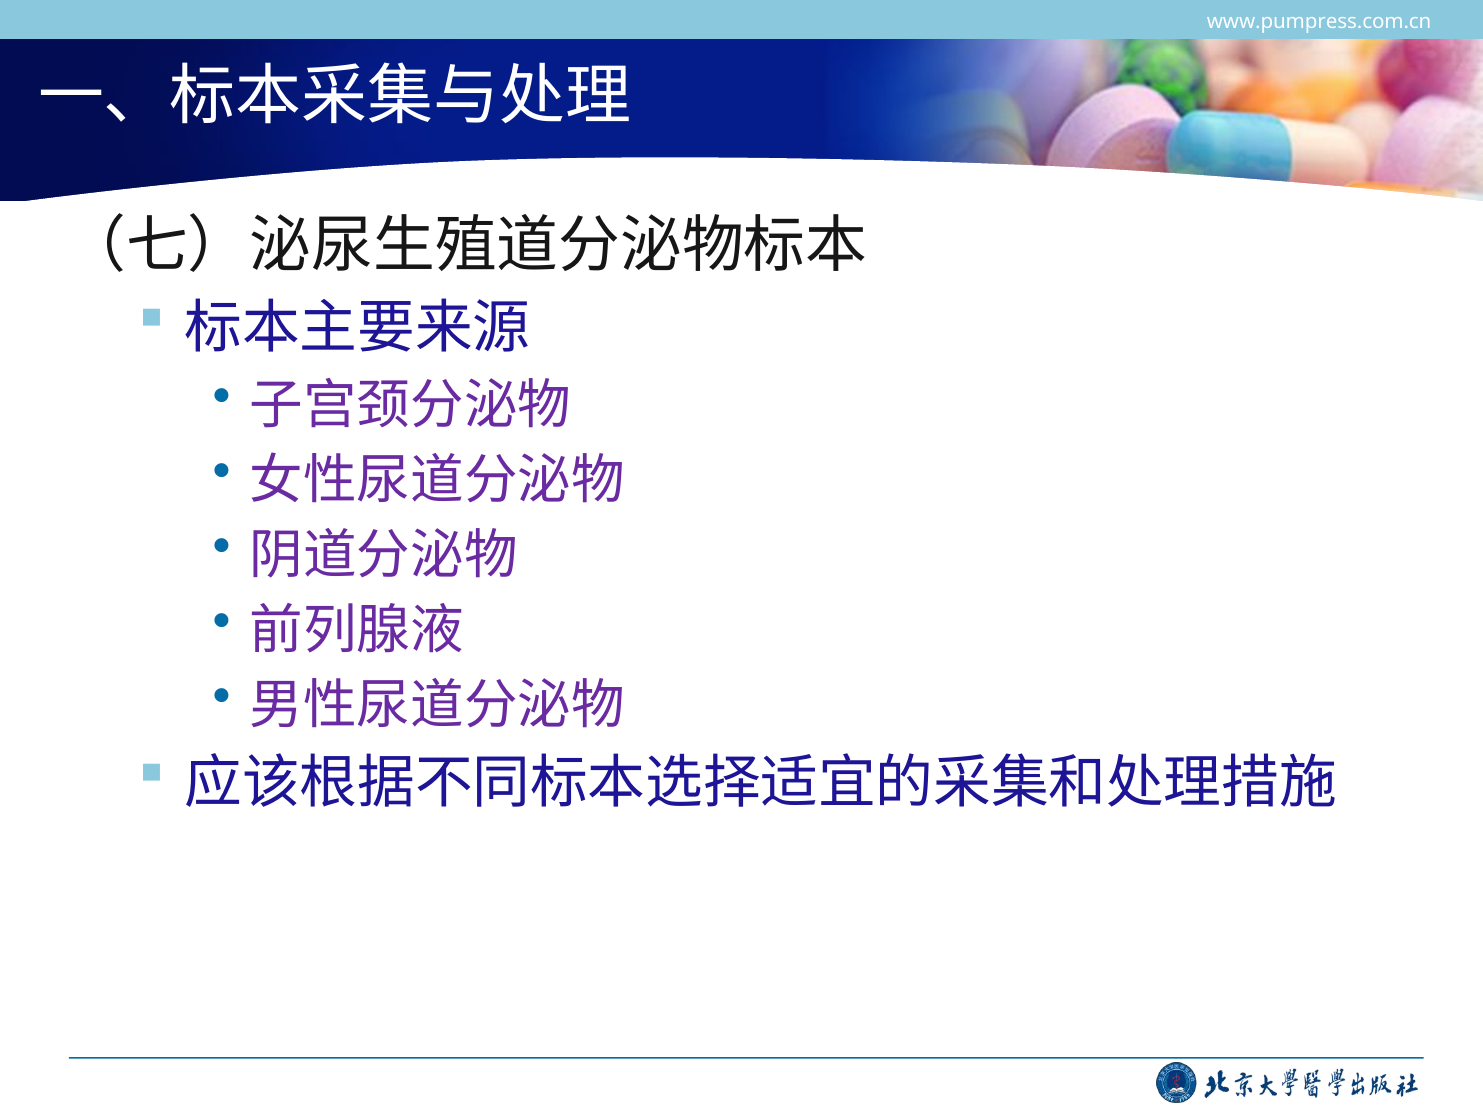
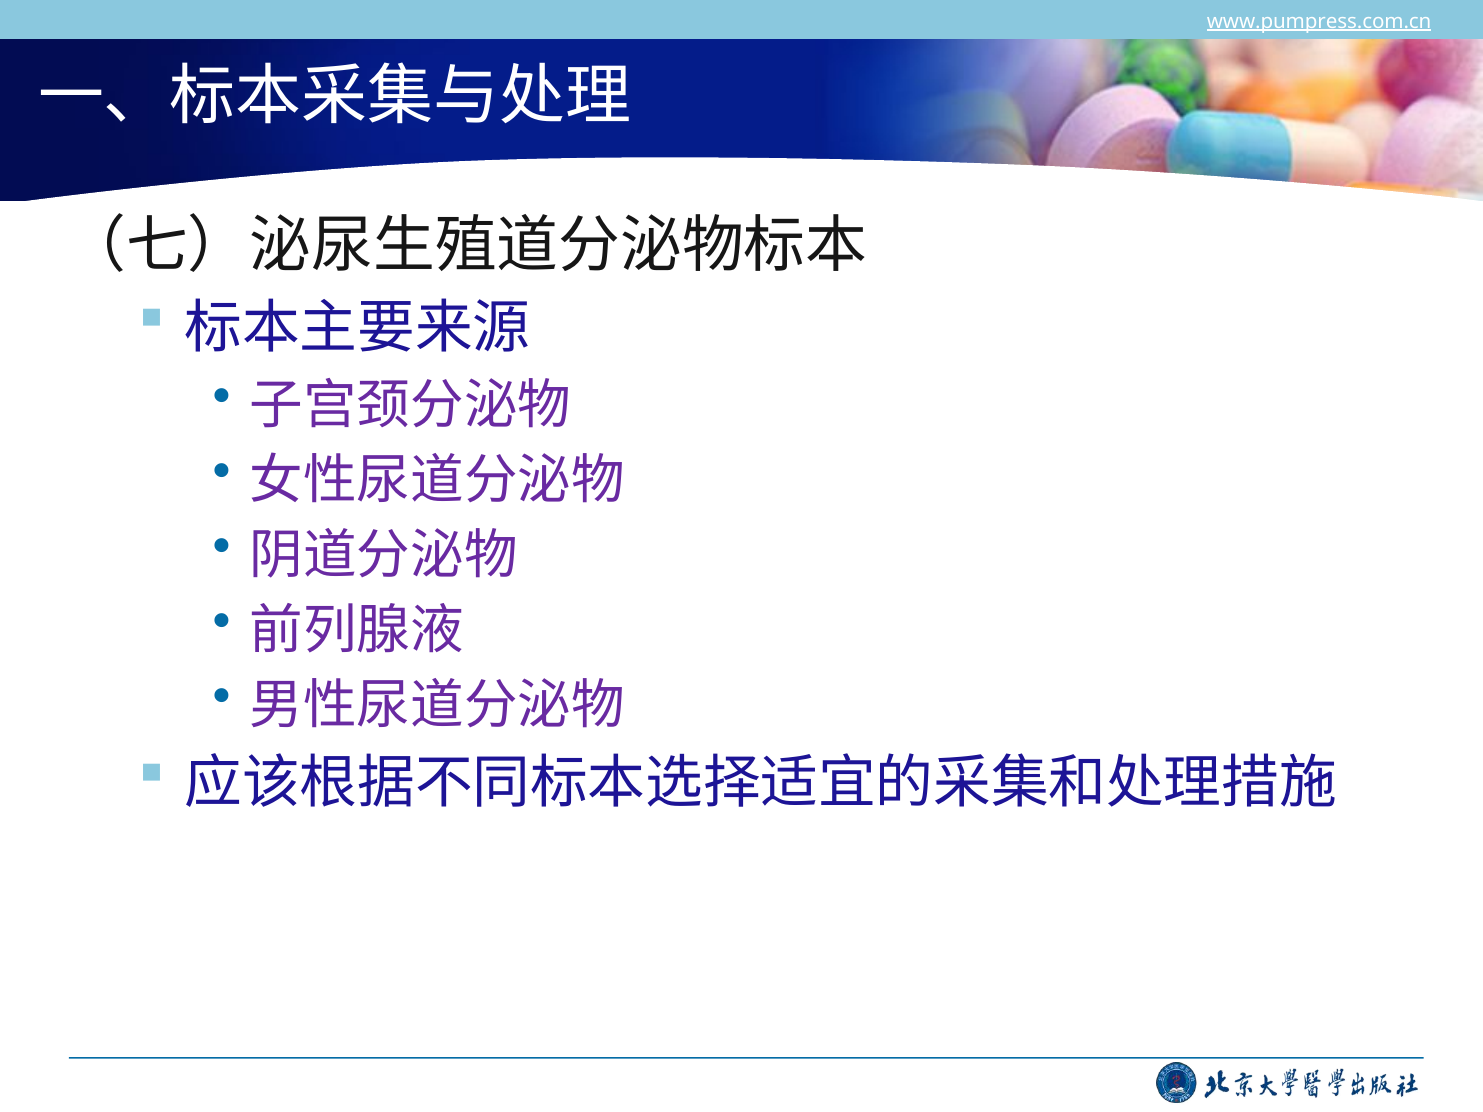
www.pumpress.com.cn underline: none -> present (1319, 21)
